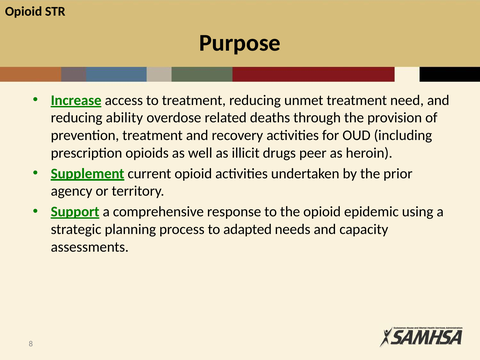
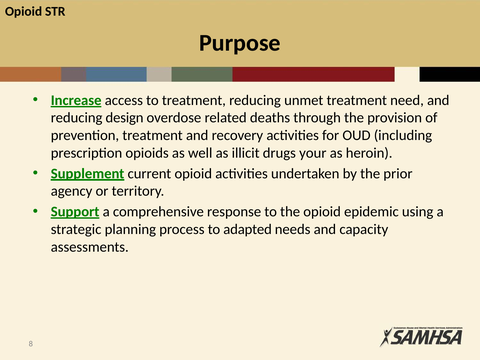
ability: ability -> design (125, 118)
peer: peer -> your (313, 153)
